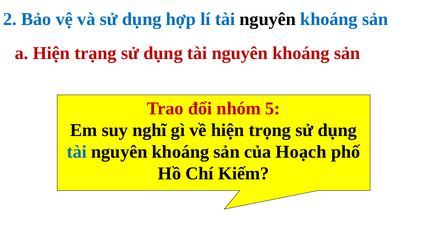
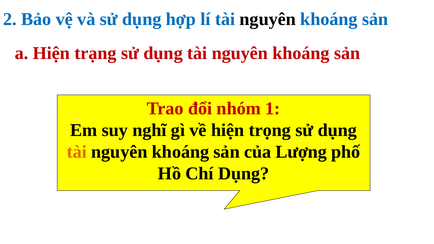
5: 5 -> 1 (273, 109)
tài colour: blue -> orange (77, 152)
Hoạch: Hoạch -> Lượng (301, 152)
Chí Kiếm: Kiếm -> Dụng (244, 174)
